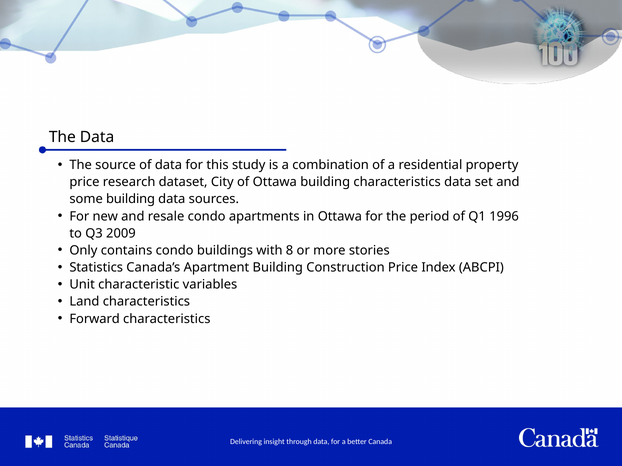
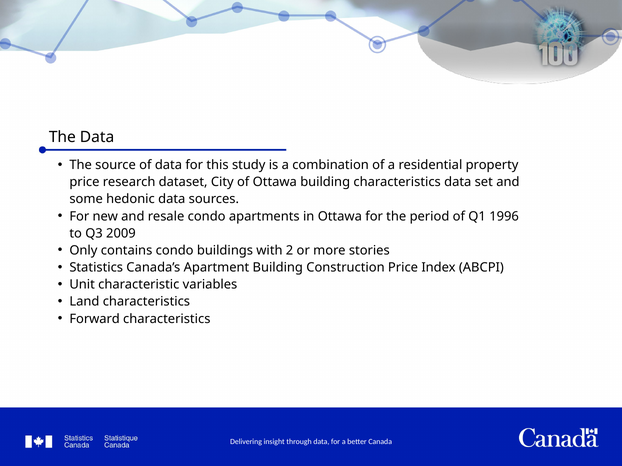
some building: building -> hedonic (130, 199)
8: 8 -> 2 (290, 251)
